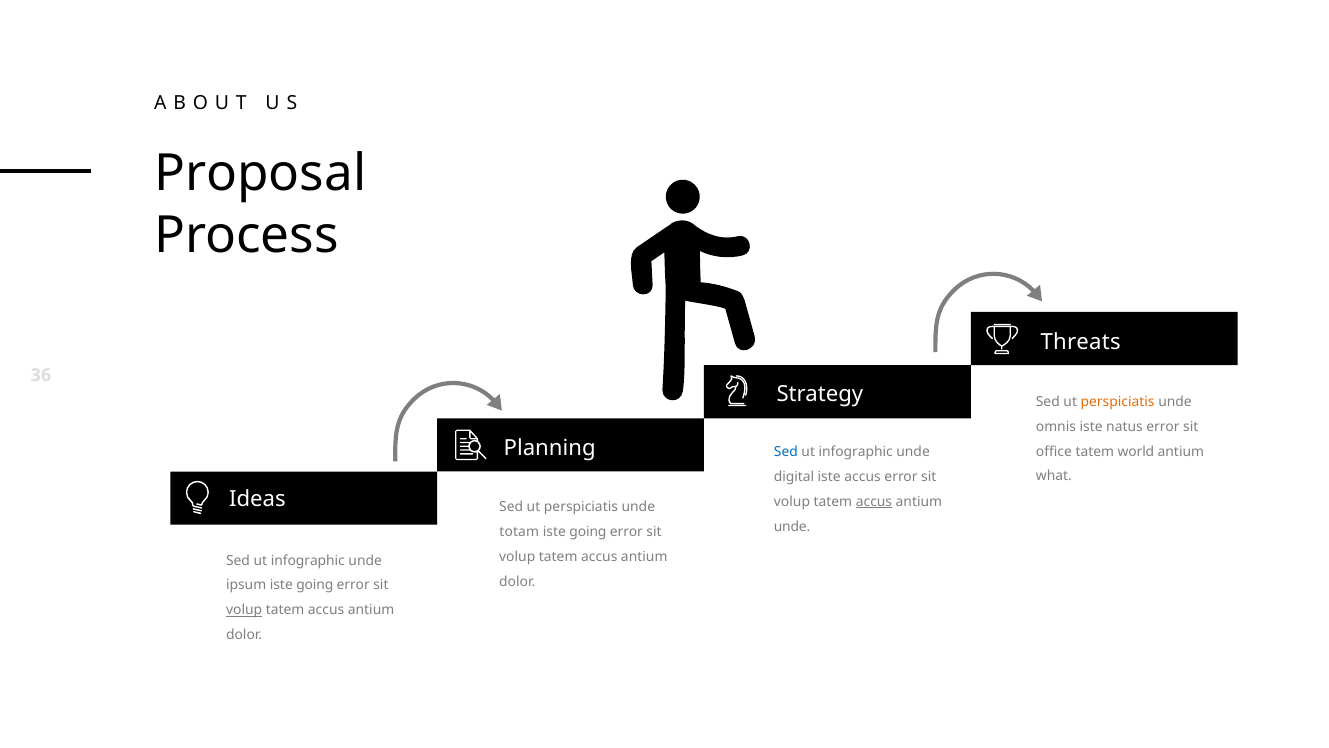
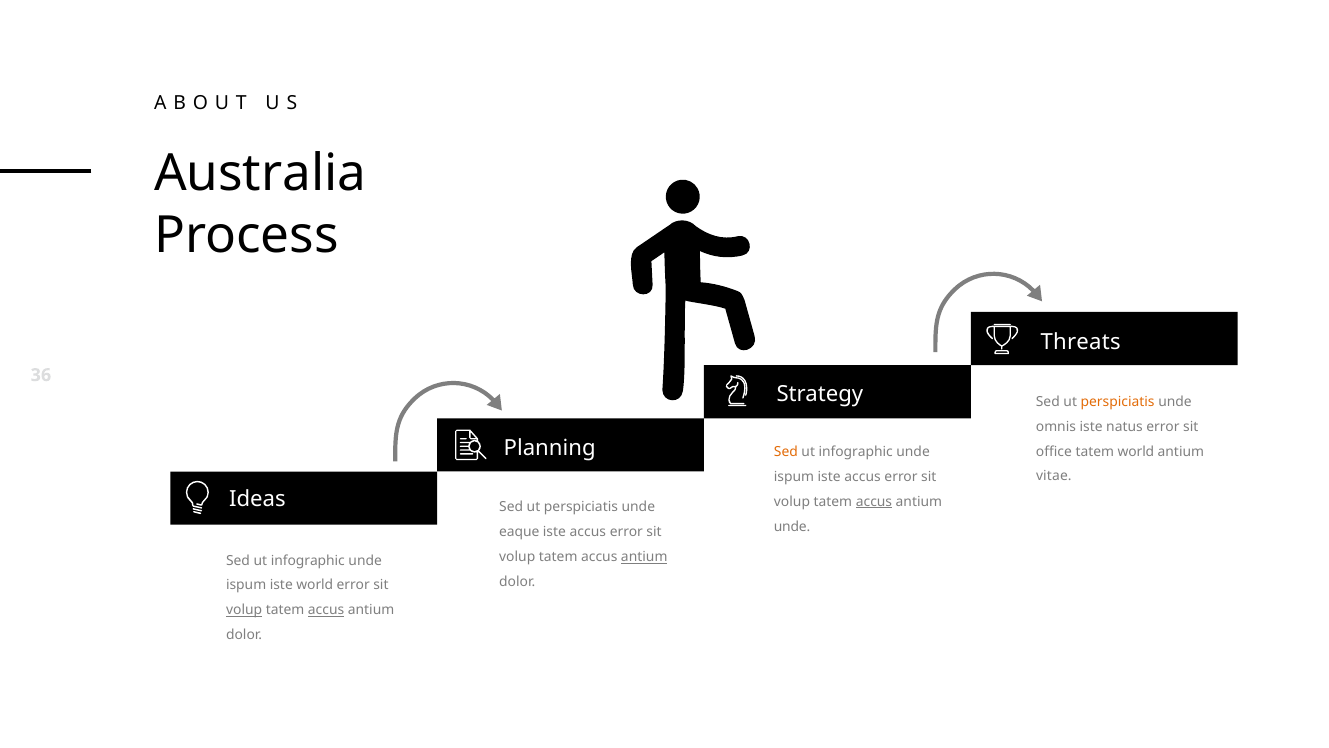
Proposal: Proposal -> Australia (260, 174)
Sed colour: blue -> orange (786, 452)
what: what -> vitae (1054, 476)
digital: digital -> ispum (794, 477)
totam: totam -> eaque (519, 532)
going: going -> accus (588, 532)
antium underline: none -> present (644, 557)
ipsum: ipsum -> ispum (246, 585)
going: going -> world (315, 585)
accus underline: none -> present (326, 610)
